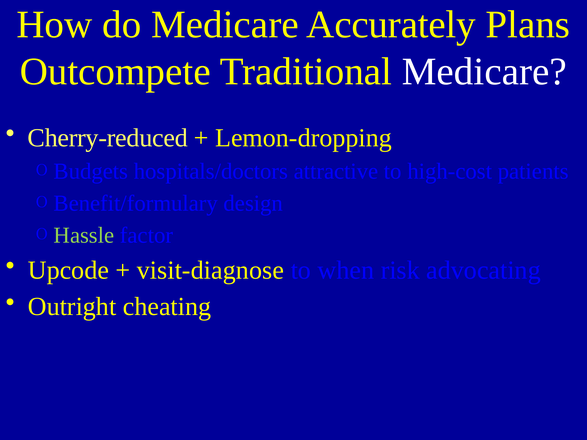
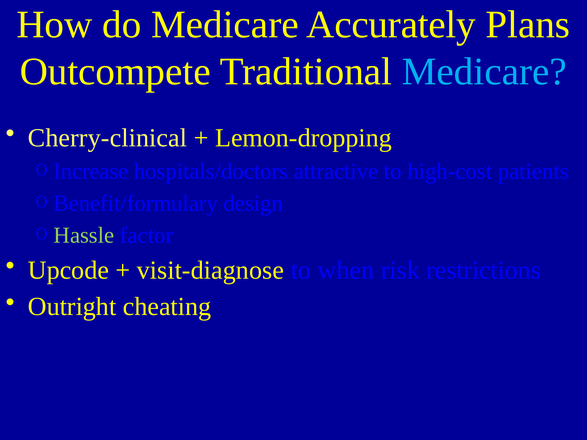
Medicare colour: white -> light blue (484, 72)
Cherry-reduced: Cherry-reduced -> Cherry-clinical (108, 138)
Budgets: Budgets -> Increase (91, 172)
advocating: advocating -> restrictions (484, 270)
